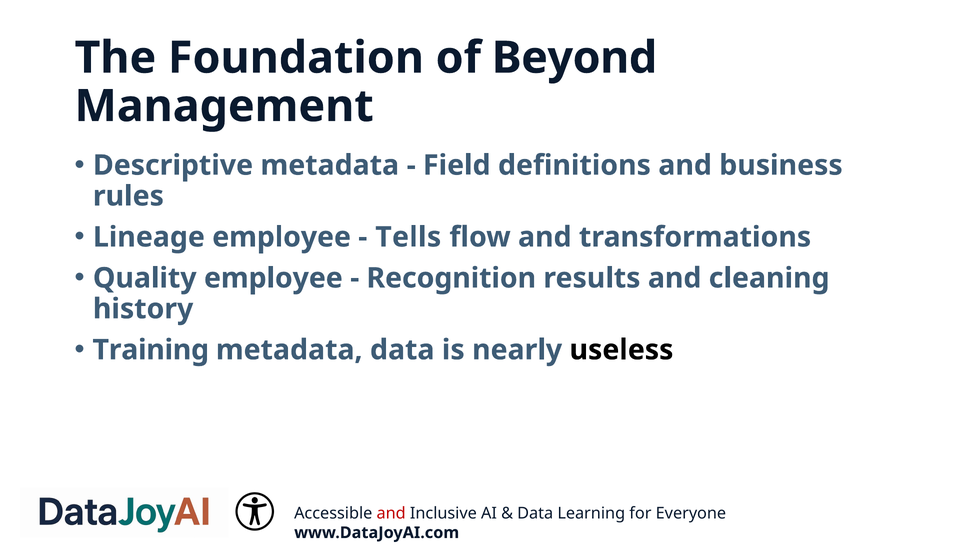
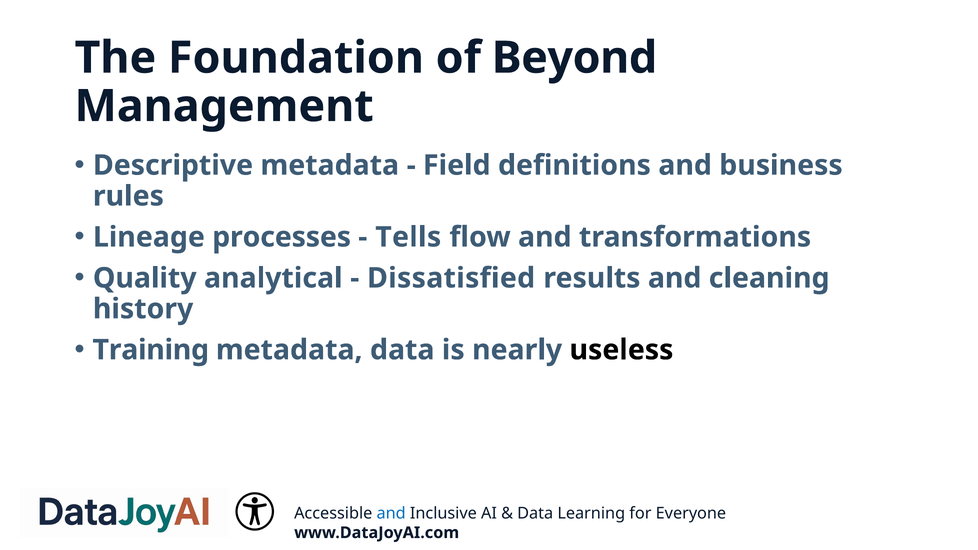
Lineage employee: employee -> processes (282, 237)
Quality employee: employee -> analytical (273, 278)
Recognition: Recognition -> Dissatisfied (451, 278)
and colour: red -> blue (391, 513)
